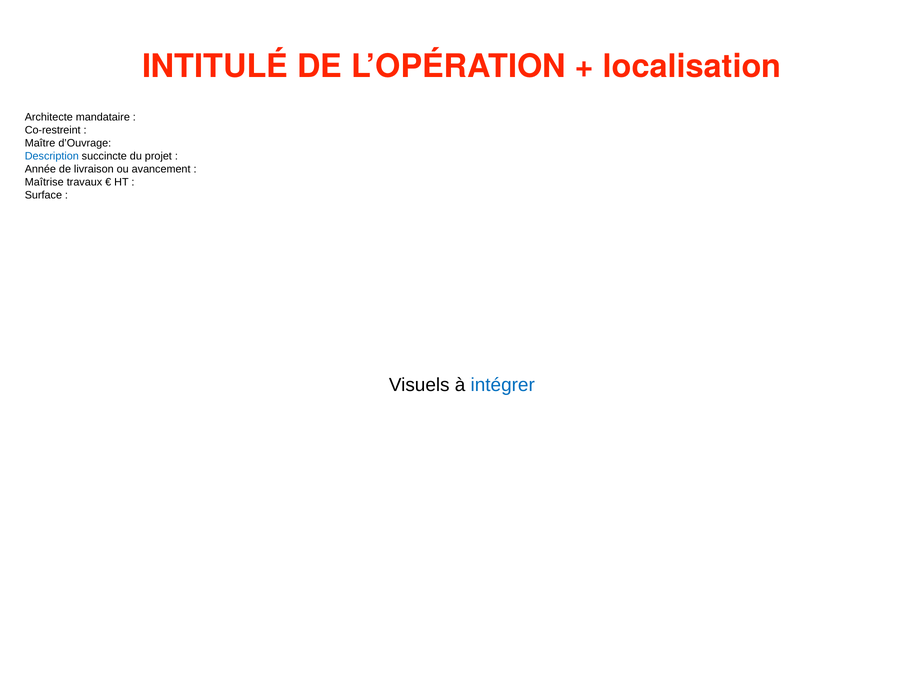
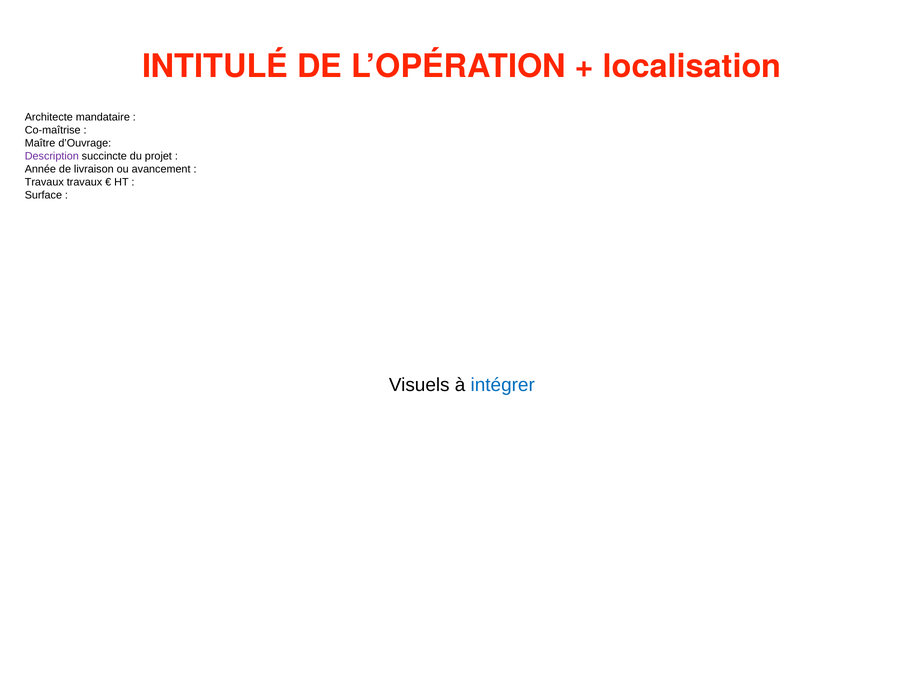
Co-restreint: Co-restreint -> Co-maîtrise (53, 130)
Description colour: blue -> purple (52, 156)
Maîtrise: Maîtrise -> Travaux (44, 182)
